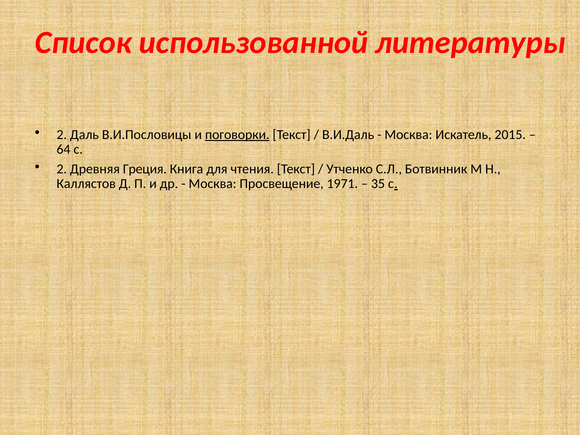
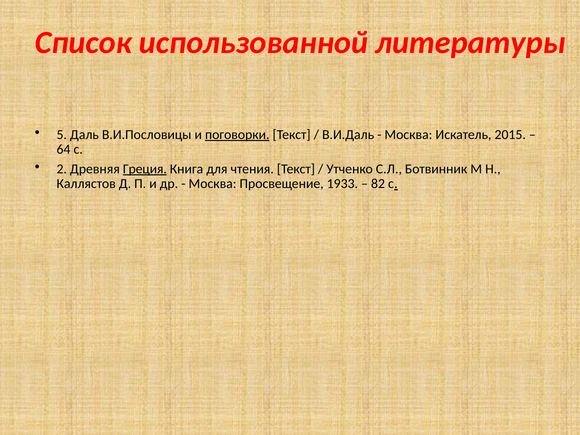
2: 2 -> 5 (62, 135)
Греция underline: none -> present (145, 169)
1971: 1971 -> 1933 (342, 184)
35: 35 -> 82 (378, 184)
